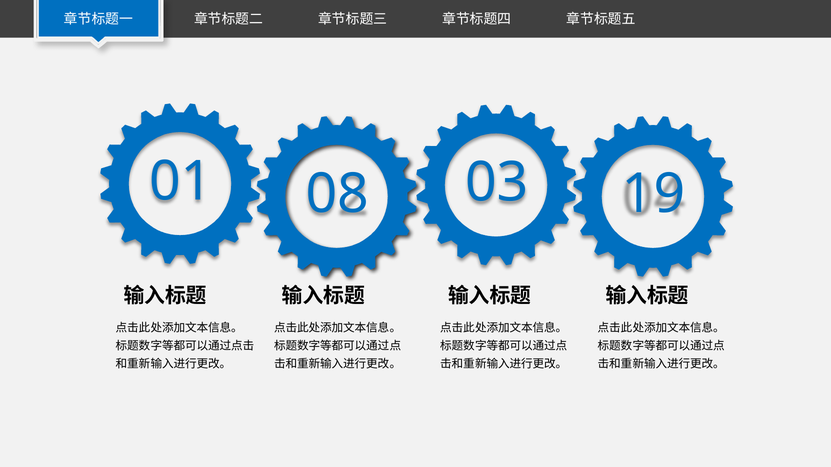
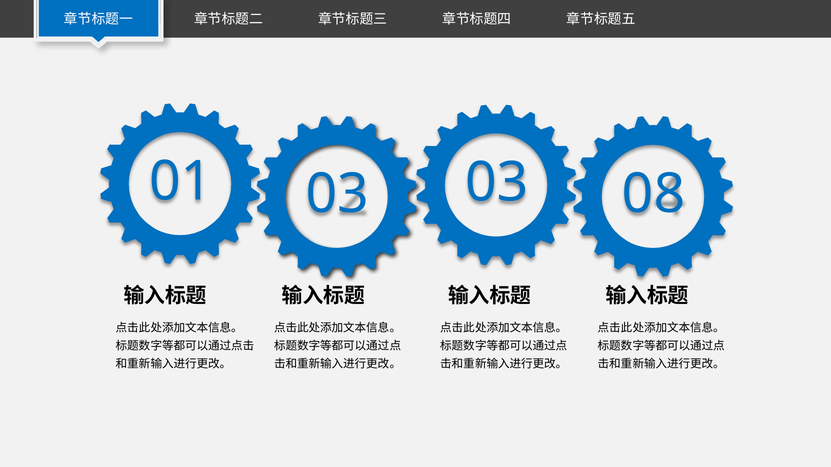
01 08: 08 -> 03 (337, 194)
19: 19 -> 08 (654, 194)
